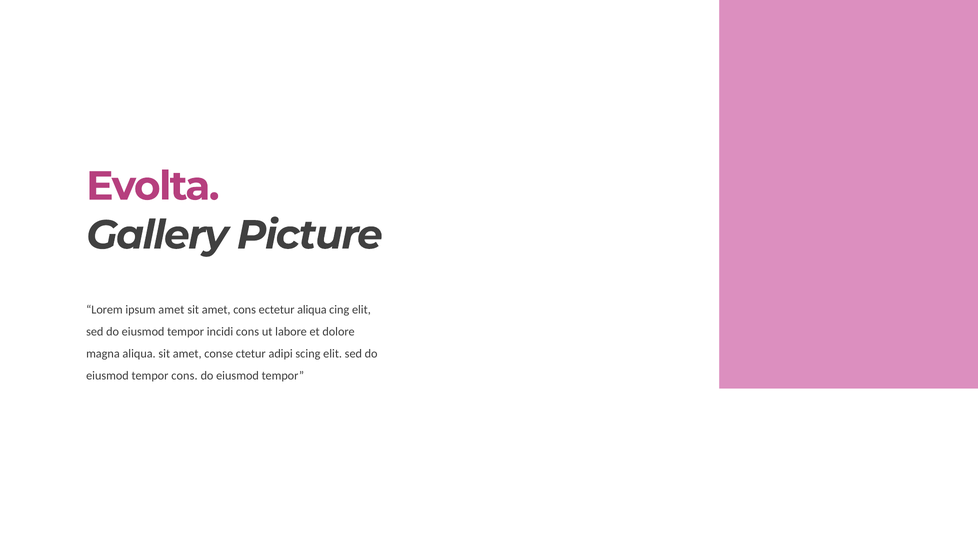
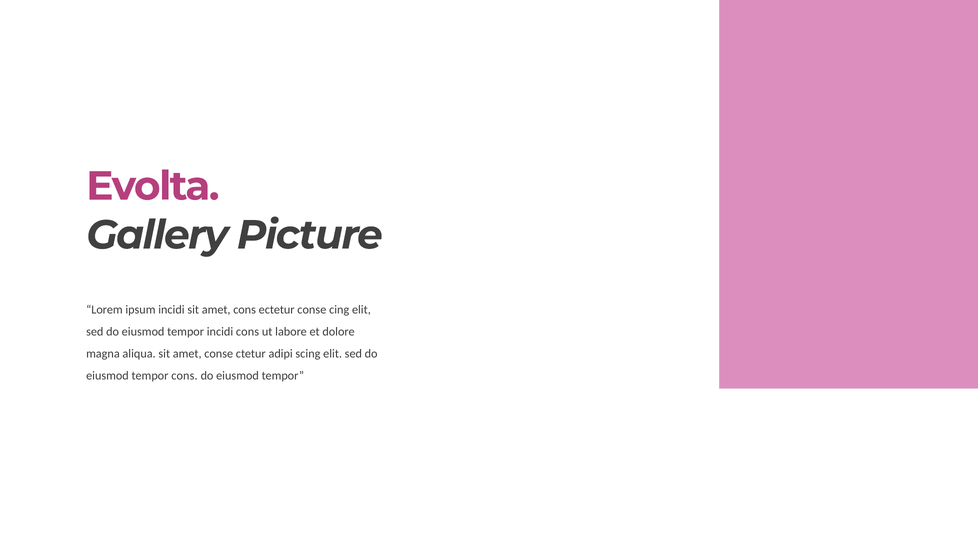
ipsum amet: amet -> incidi (171, 310)
ectetur aliqua: aliqua -> conse (312, 310)
